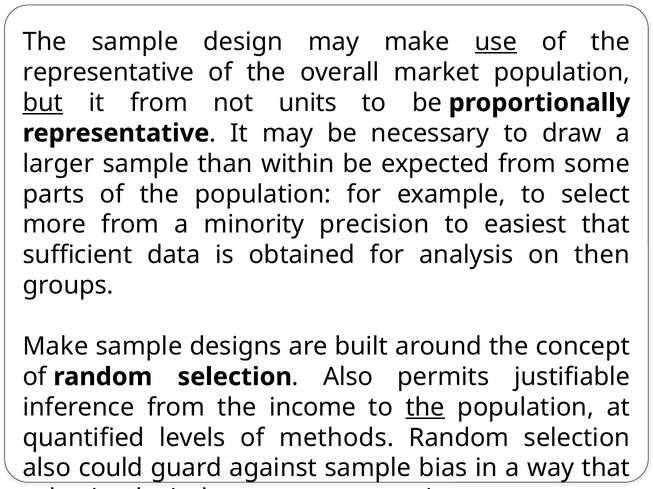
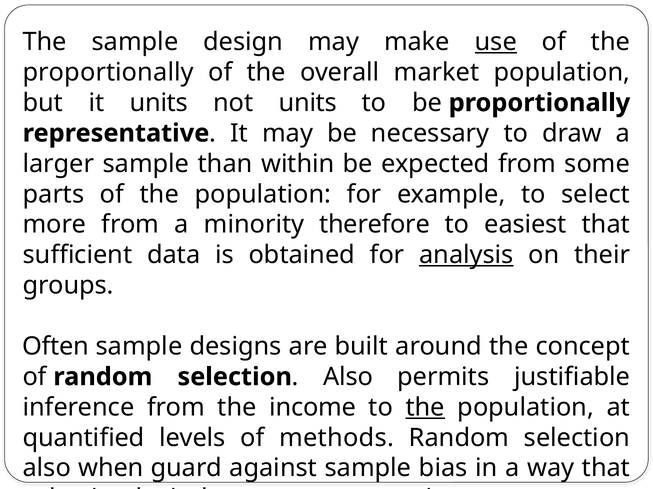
representative: representative -> proportionally (108, 72)
but underline: present -> none (43, 103)
it from: from -> units (159, 103)
precision: precision -> therefore (375, 225)
analysis underline: none -> present (466, 255)
then: then -> their (602, 255)
Make: Make -> Often (56, 347)
could: could -> when (111, 469)
